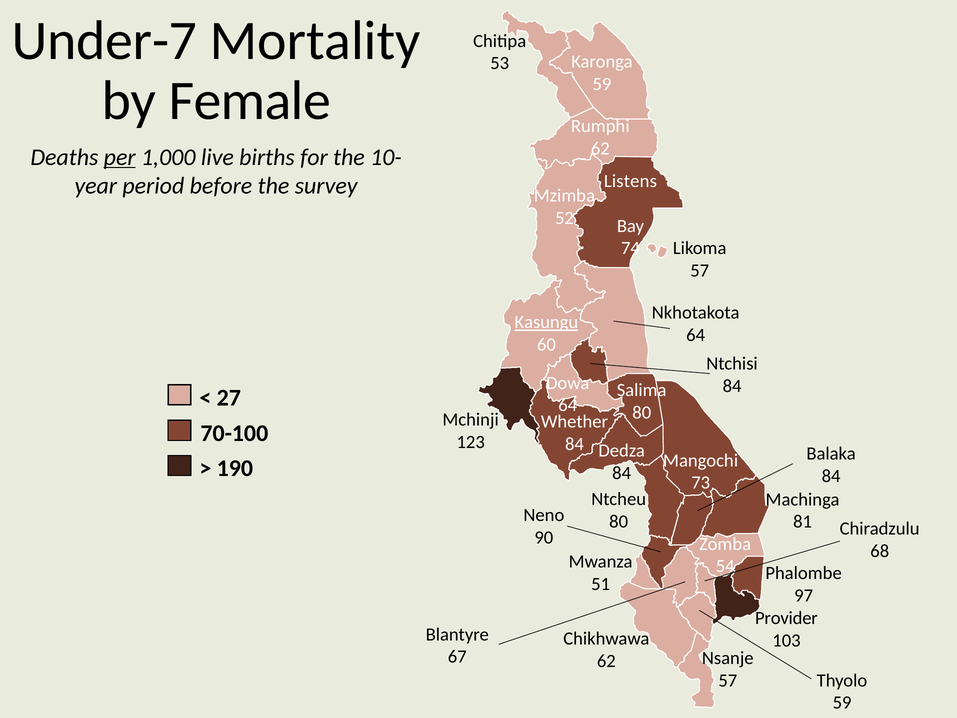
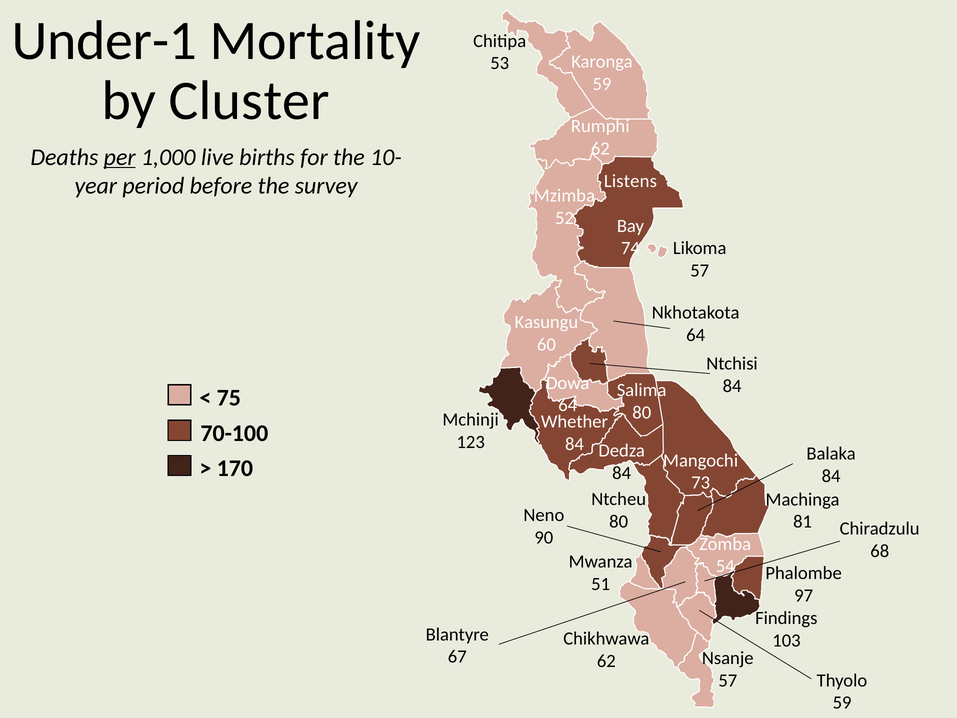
Under-7: Under-7 -> Under-1 (104, 41)
Female: Female -> Cluster (249, 101)
Kasungu underline: present -> none (546, 322)
27: 27 -> 75 (229, 398)
190: 190 -> 170 (235, 468)
Provider: Provider -> Findings (786, 618)
